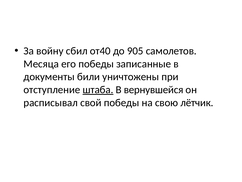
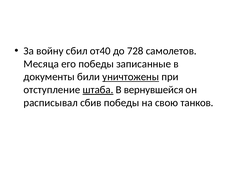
905: 905 -> 728 (135, 51)
уничтожены underline: none -> present (131, 77)
свой: свой -> сбив (91, 102)
лётчик: лётчик -> танков (197, 102)
